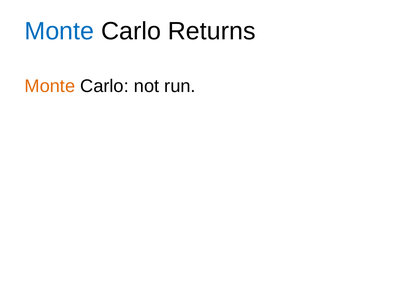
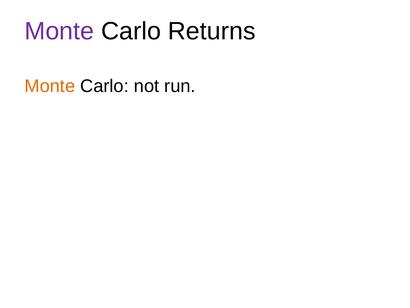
Monte colour: blue -> purple (59, 31)
